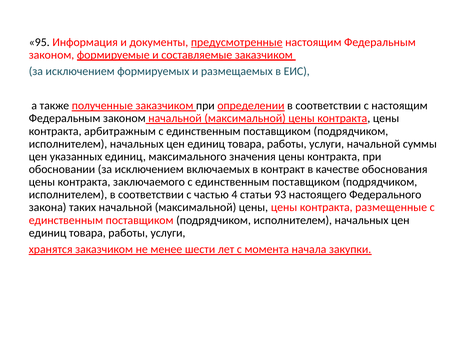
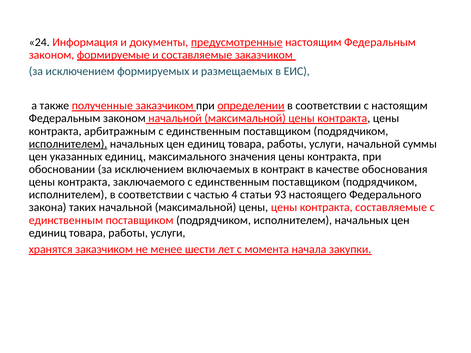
95: 95 -> 24 (39, 42)
исполнителем underline: none -> present (68, 144)
контракта размещенные: размещенные -> составляемые (391, 208)
